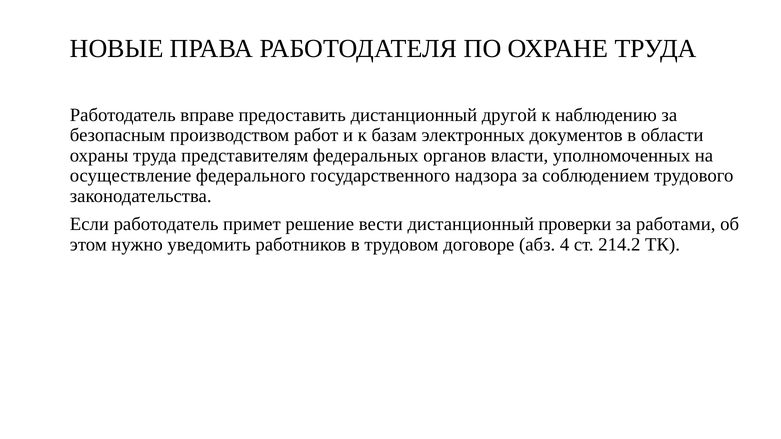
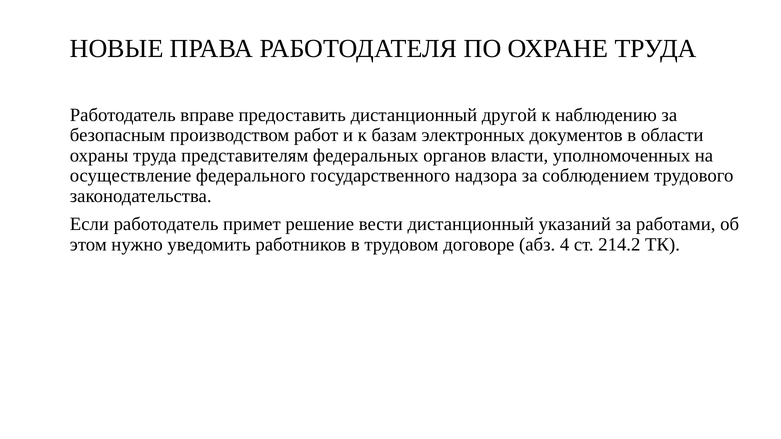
проверки: проверки -> указаний (575, 224)
